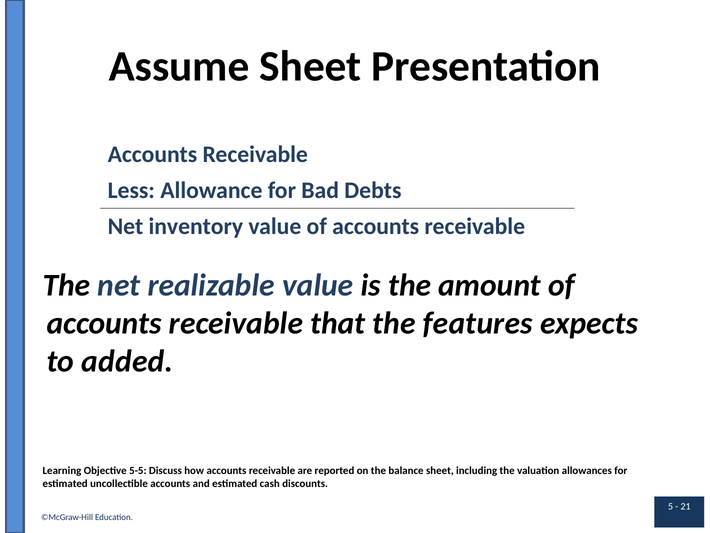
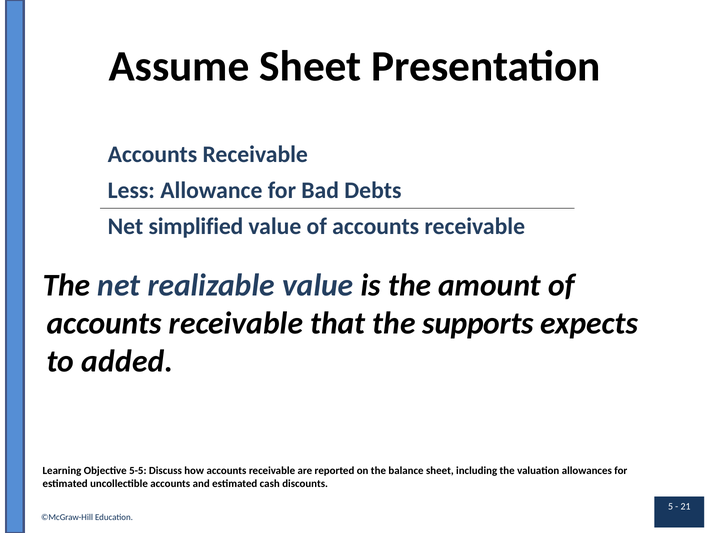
inventory: inventory -> simplified (196, 226)
features: features -> supports (478, 323)
